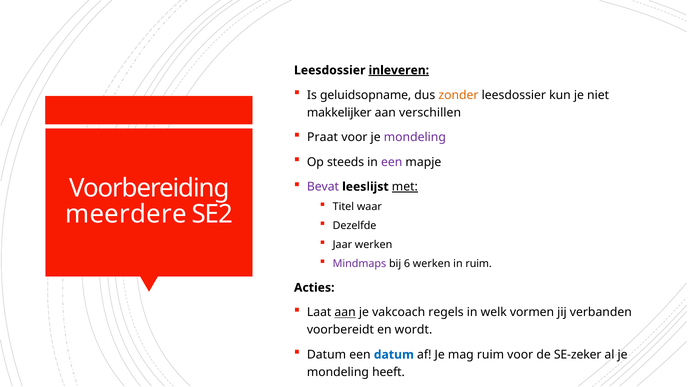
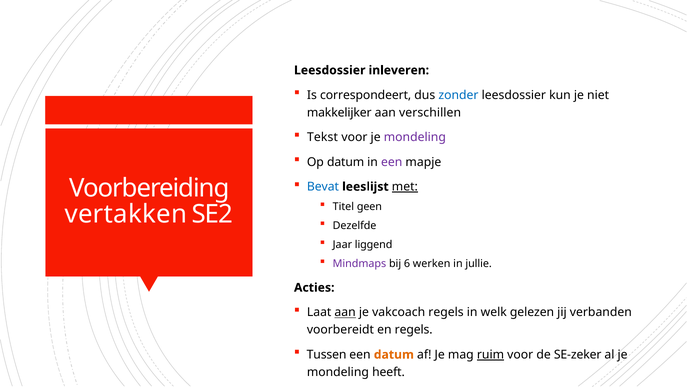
inleveren underline: present -> none (399, 70)
geluidsopname: geluidsopname -> correspondeert (366, 95)
zonder colour: orange -> blue (458, 95)
Praat: Praat -> Tekst (323, 137)
Op steeds: steeds -> datum (346, 162)
Bevat colour: purple -> blue (323, 187)
waar: waar -> geen (369, 207)
meerdere: meerdere -> vertakken (126, 214)
Jaar werken: werken -> liggend (374, 245)
in ruim: ruim -> jullie (479, 264)
vormen: vormen -> gelezen (532, 312)
en wordt: wordt -> regels (414, 330)
Datum: Datum -> Tussen (327, 355)
datum colour: blue -> orange (394, 355)
ruim underline: none -> present (491, 355)
